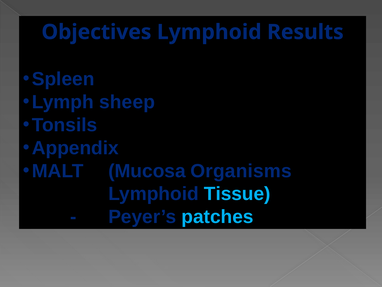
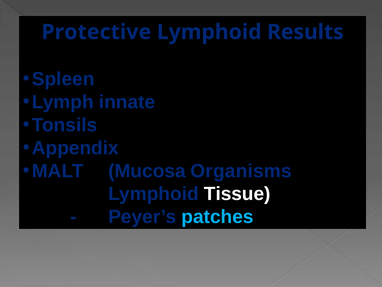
Objectives: Objectives -> Protective (96, 32)
sheep: sheep -> innate (127, 102)
Tissue colour: light blue -> white (237, 194)
